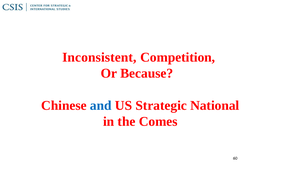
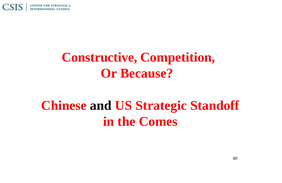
Inconsistent: Inconsistent -> Constructive (99, 57)
and colour: blue -> black (101, 106)
National: National -> Standoff (215, 106)
